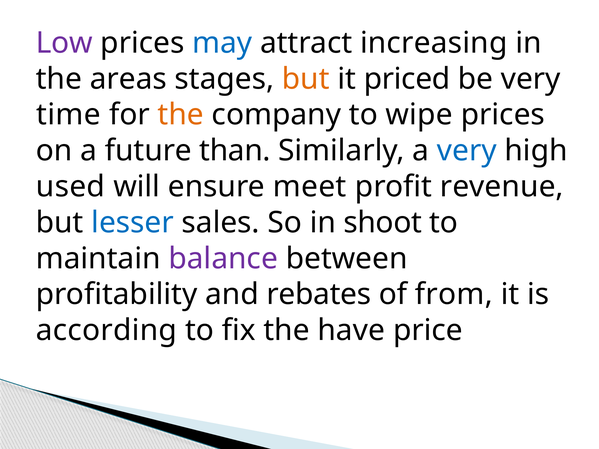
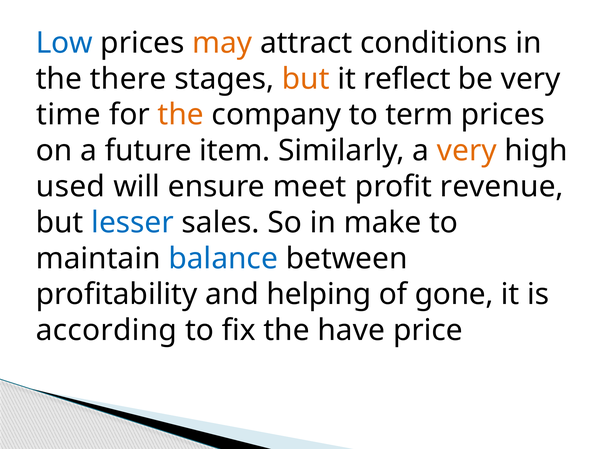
Low colour: purple -> blue (64, 43)
may colour: blue -> orange (222, 43)
increasing: increasing -> conditions (434, 43)
areas: areas -> there (128, 79)
priced: priced -> reflect (407, 79)
wipe: wipe -> term (419, 115)
than: than -> item (235, 151)
very colour: blue -> orange (467, 151)
shoot: shoot -> make (383, 223)
balance colour: purple -> blue (223, 259)
rebates: rebates -> helping (319, 295)
from: from -> gone (454, 295)
